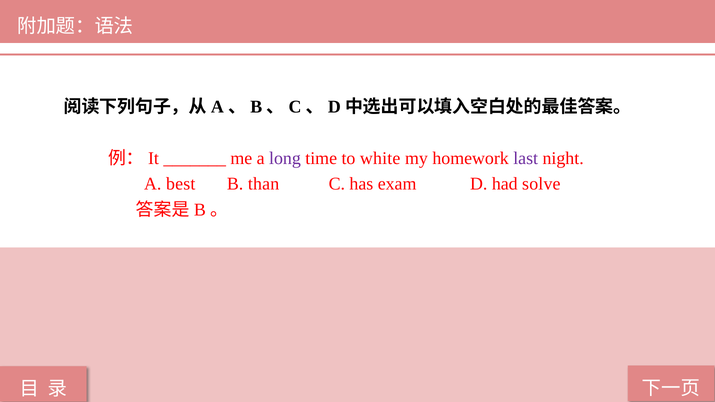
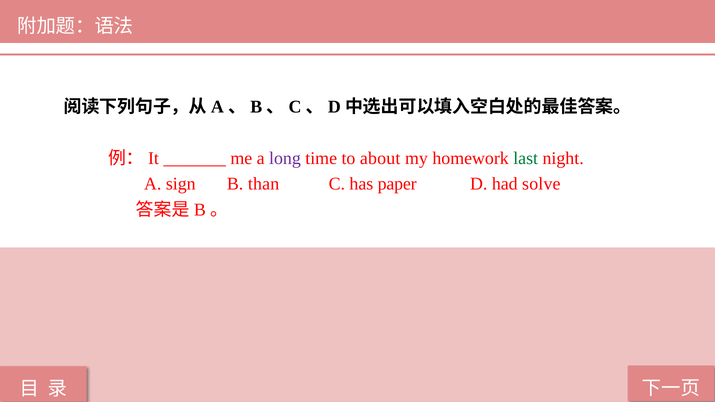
white: white -> about (380, 158)
last colour: purple -> green (526, 158)
best: best -> sign (181, 184)
exam: exam -> paper (397, 184)
